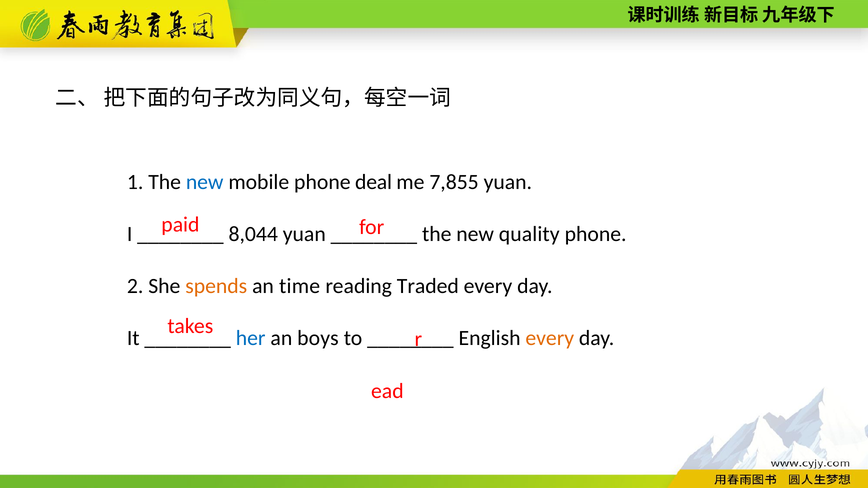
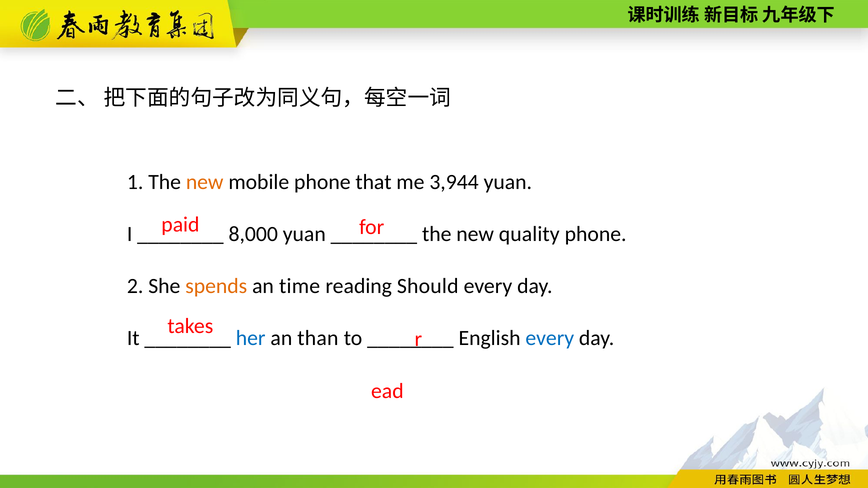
new colour: blue -> orange (205, 182)
deal: deal -> that (373, 182)
7,855: 7,855 -> 3,944 (454, 182)
8,044: 8,044 -> 8,000 (253, 234)
Traded: Traded -> Should (428, 286)
boys: boys -> than (318, 338)
every colour: orange -> blue (550, 338)
